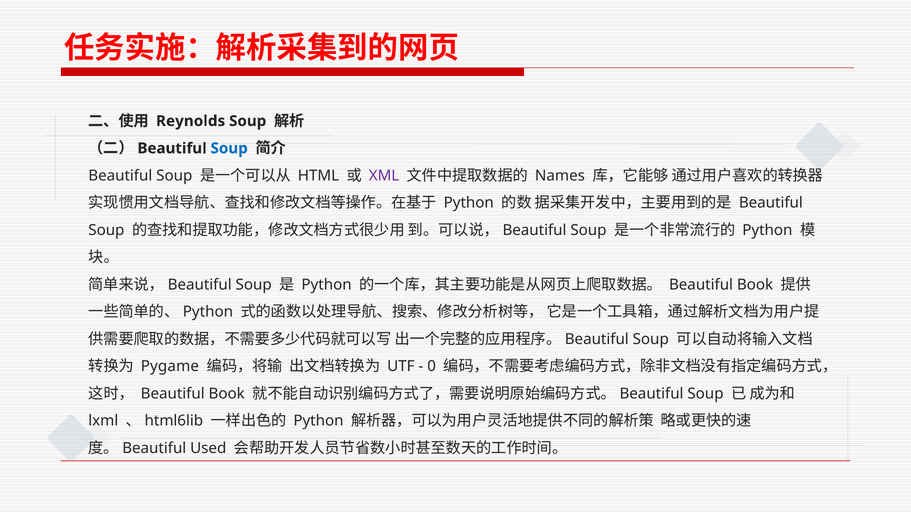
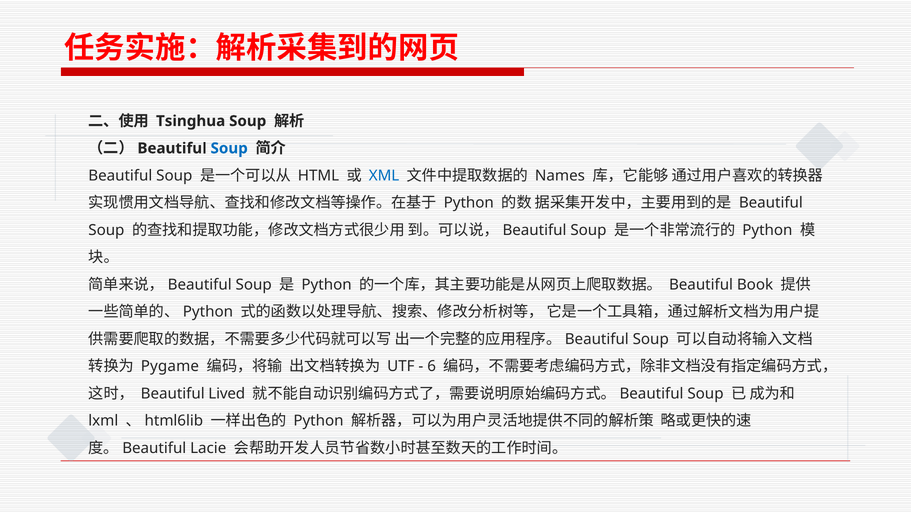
Reynolds: Reynolds -> Tsinghua (191, 121)
XML colour: purple -> blue (384, 176)
0: 0 -> 6 (432, 367)
Book: Book -> Lived (227, 394)
Used: Used -> Lacie (208, 448)
